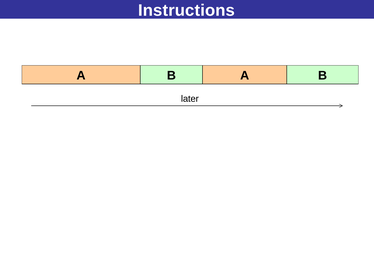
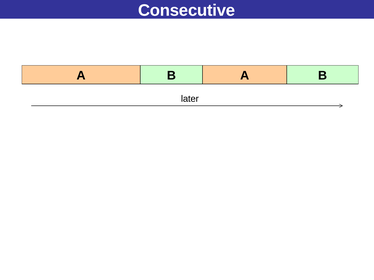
Instructions: Instructions -> Consecutive (187, 11)
